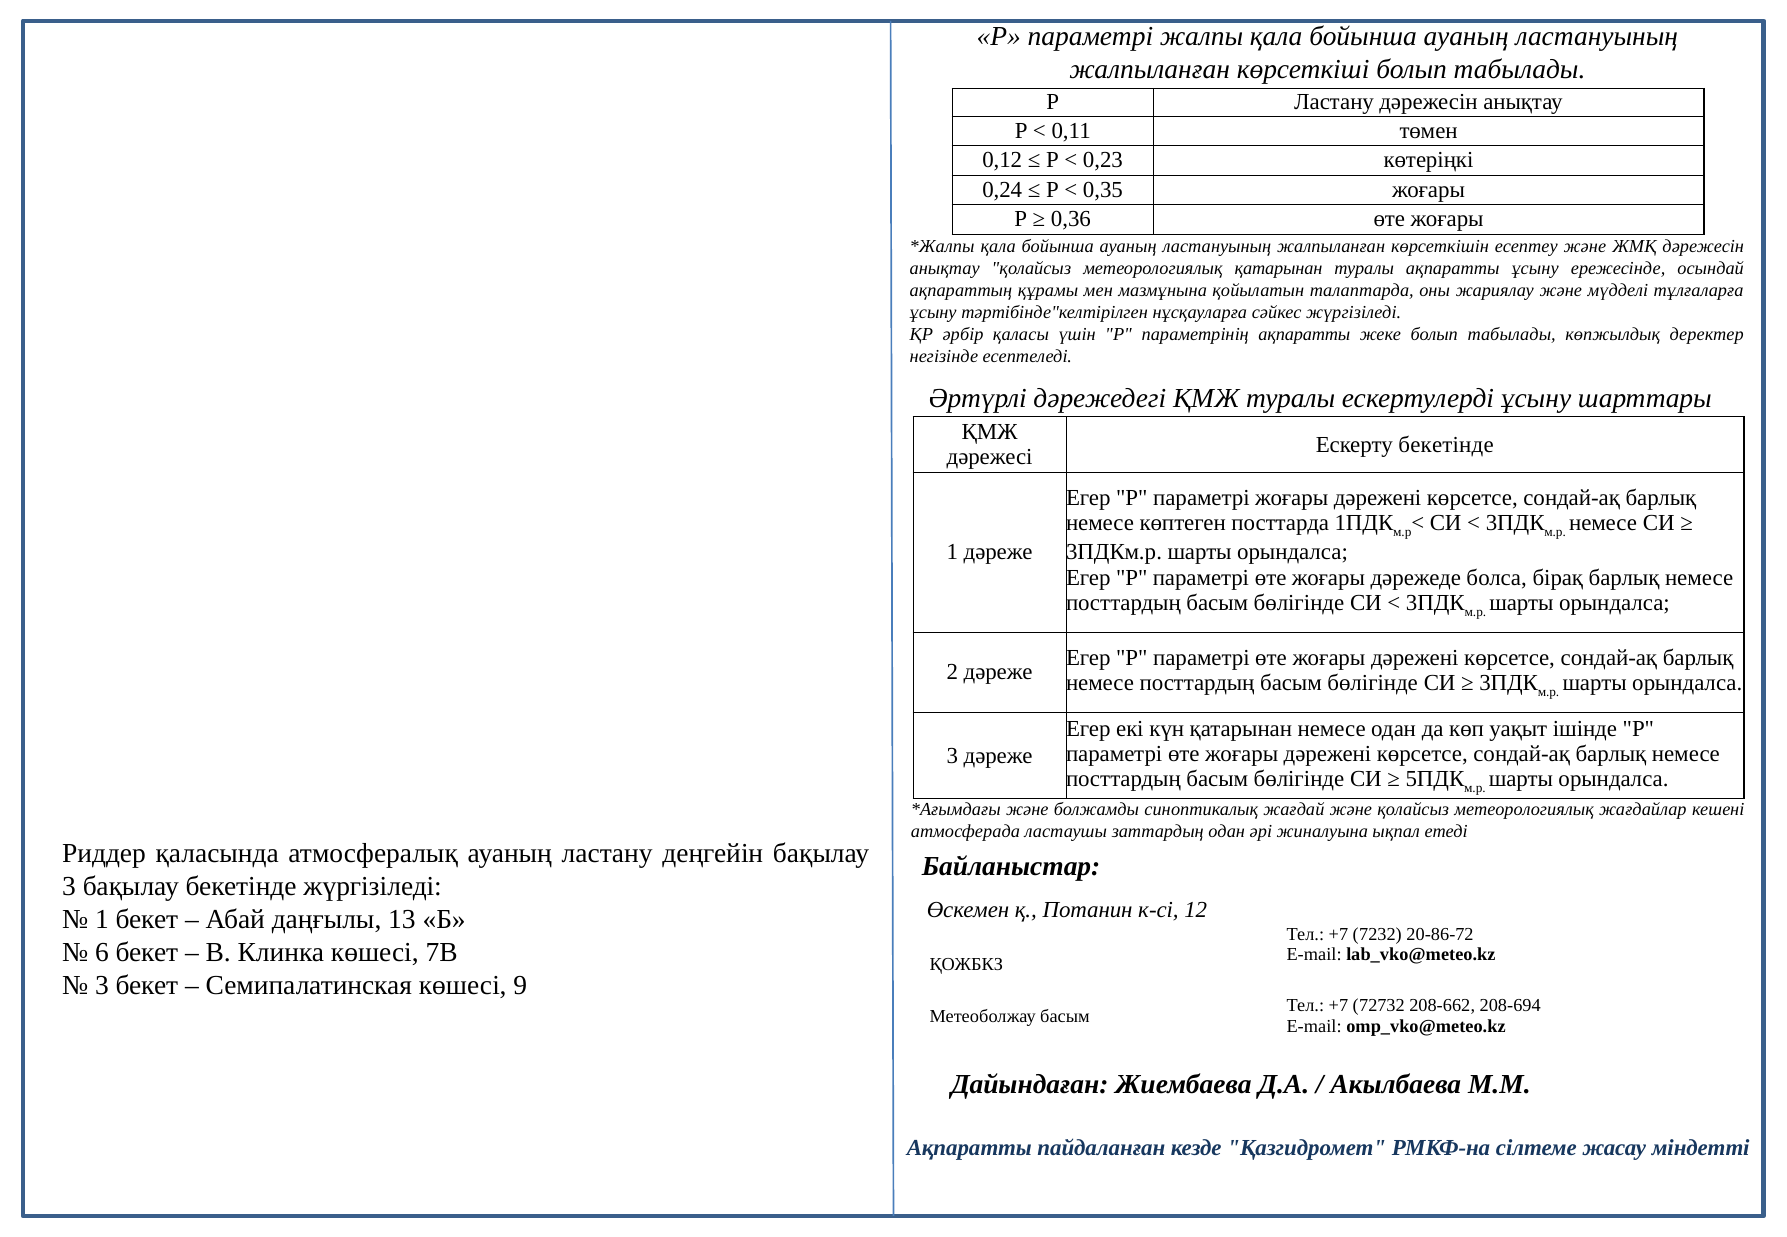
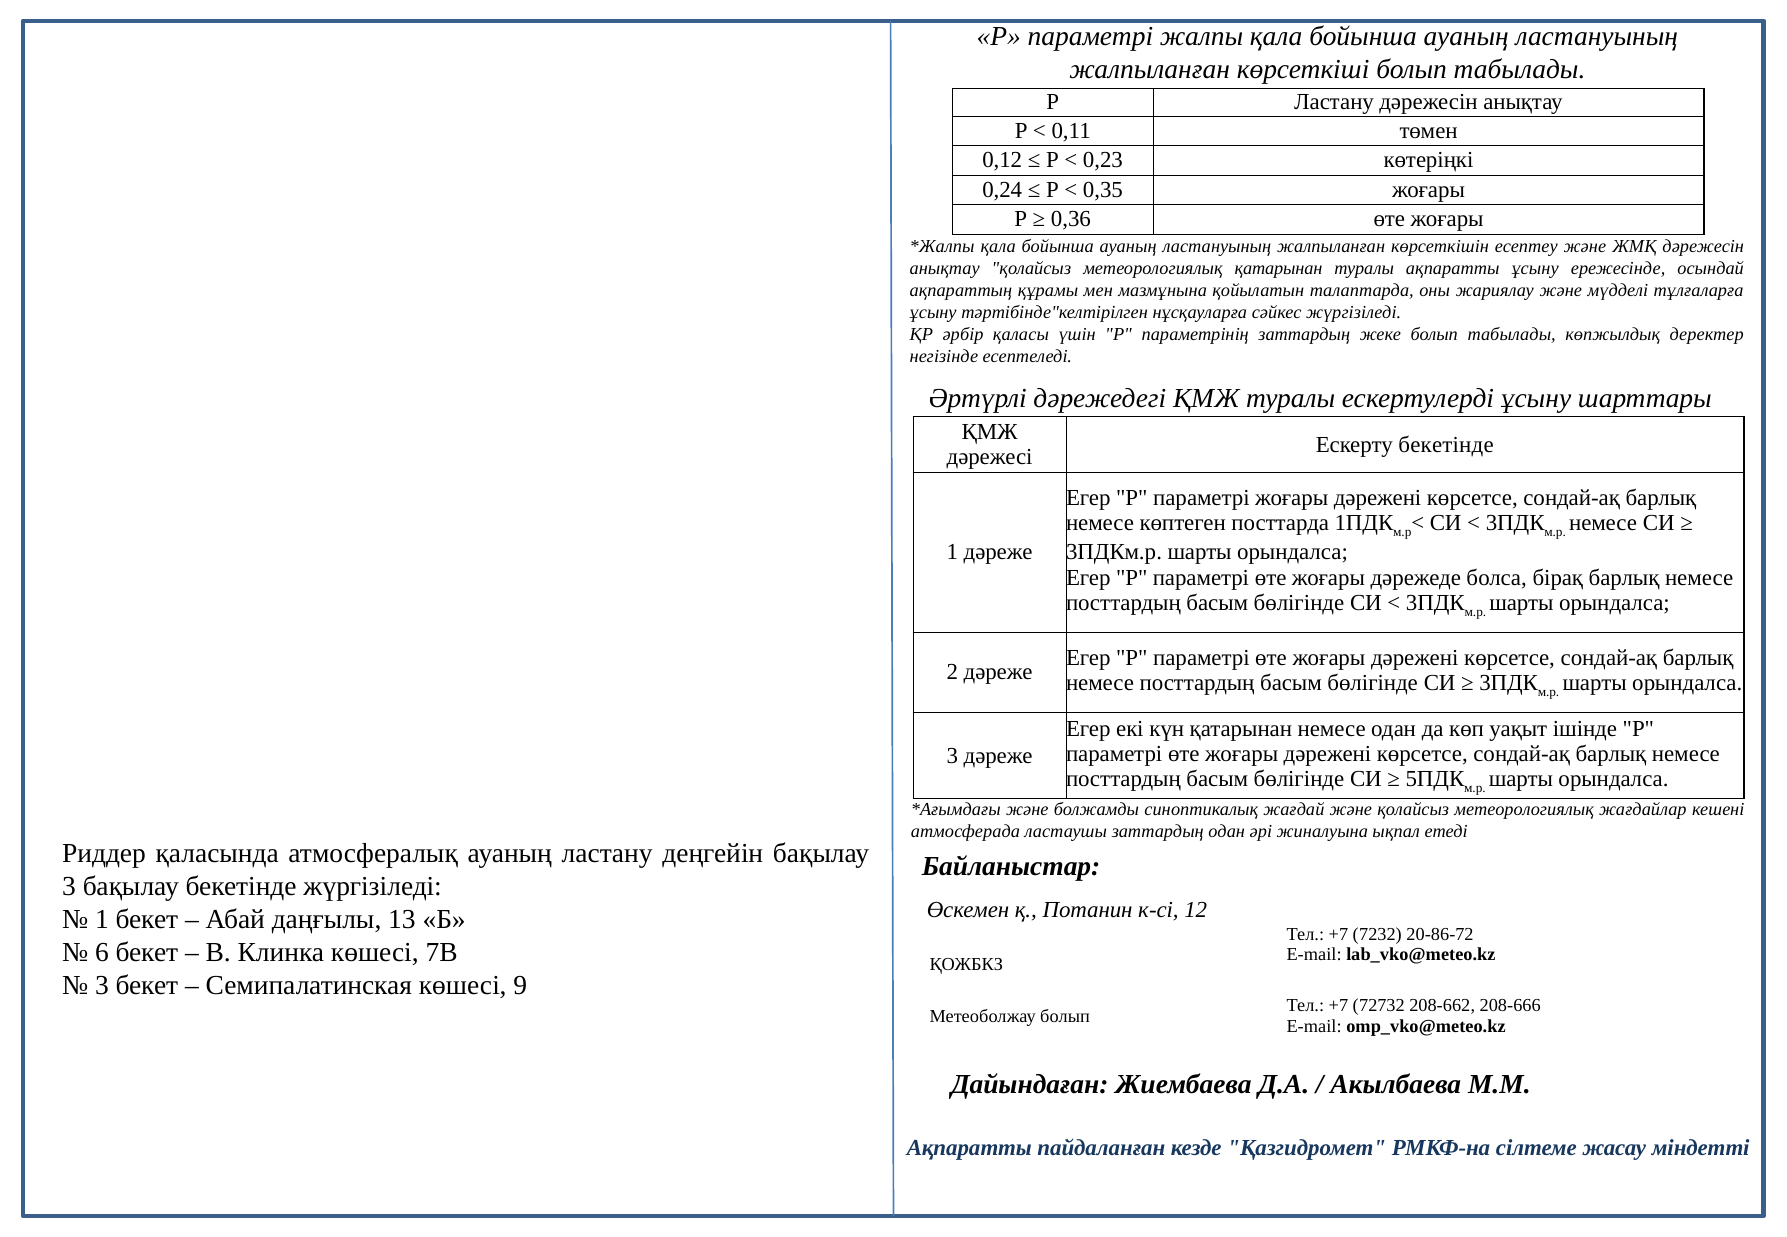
параметрінің ақпаратты: ақпаратты -> заттардың (1304, 335)
208-694: 208-694 -> 208-666 (1510, 1006)
Метеоболжау басым: басым -> болып (1065, 1016)
